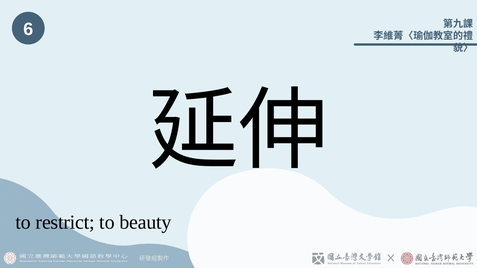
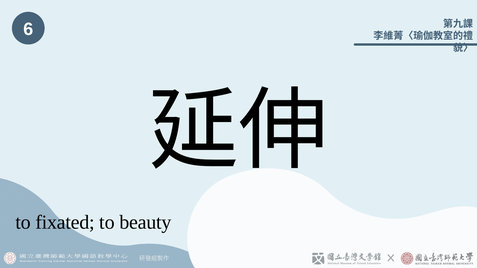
restrict: restrict -> fixated (65, 223)
